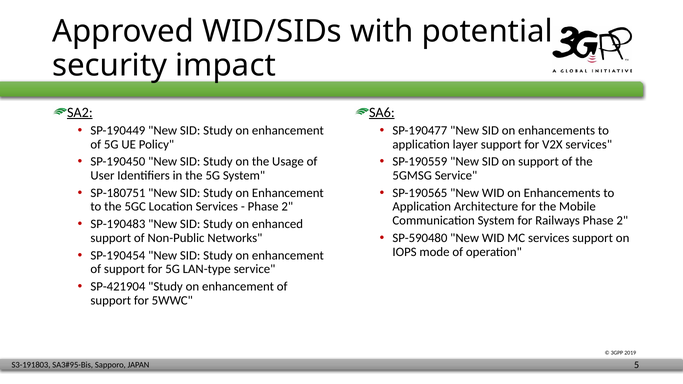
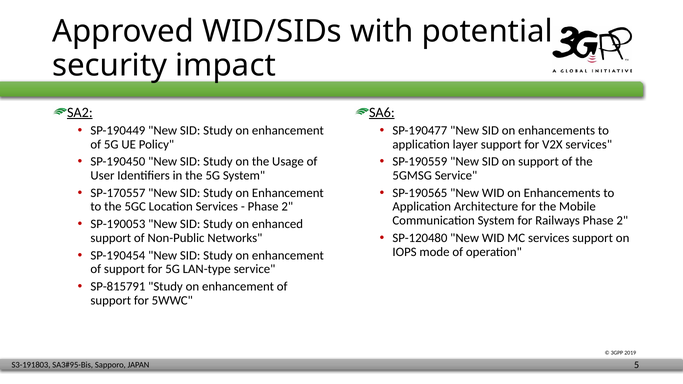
SP-180751: SP-180751 -> SP-170557 (118, 193)
SP-190483: SP-190483 -> SP-190053 (118, 224)
SP-590480: SP-590480 -> SP-120480 (420, 238)
SP-421904: SP-421904 -> SP-815791 (118, 287)
